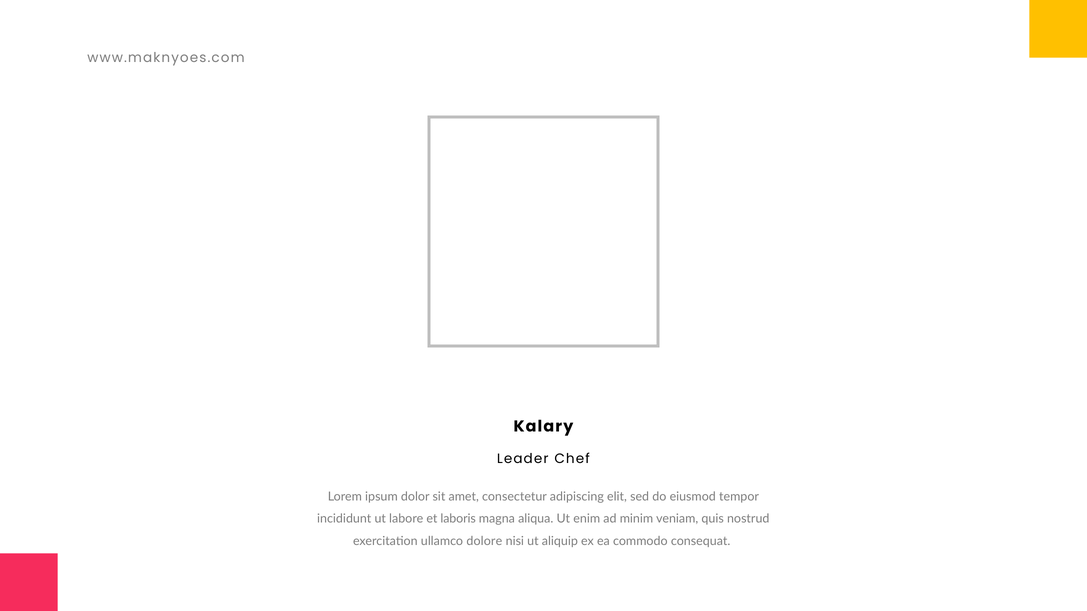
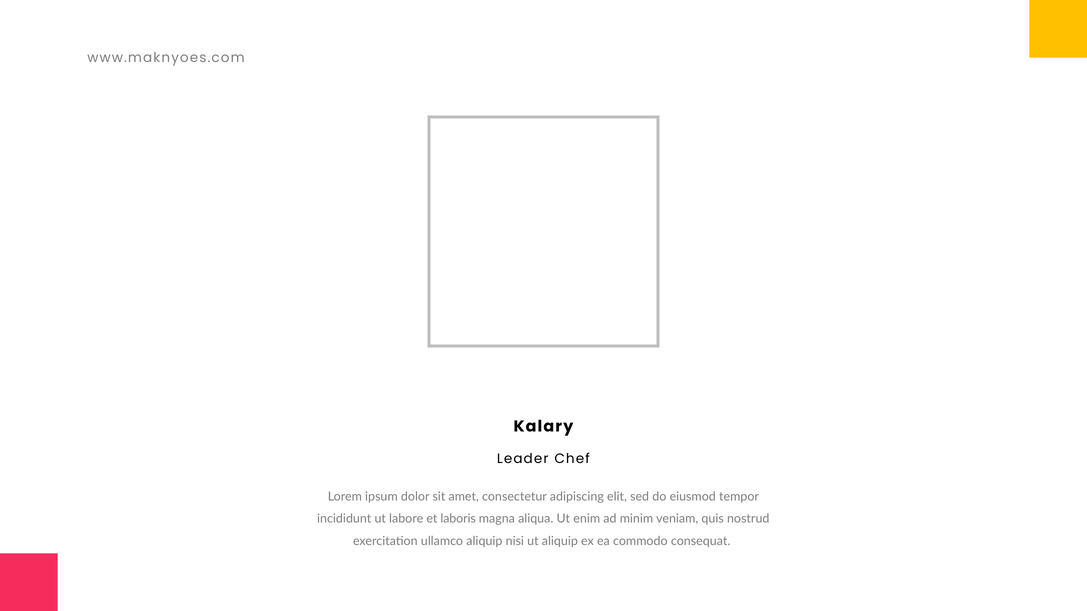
ullamco dolore: dolore -> aliquip (484, 542)
